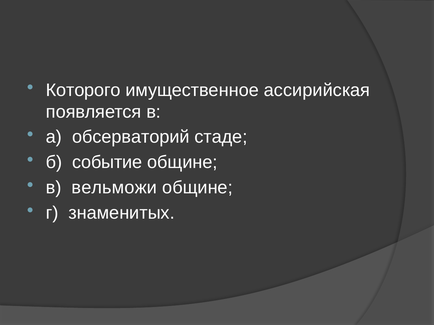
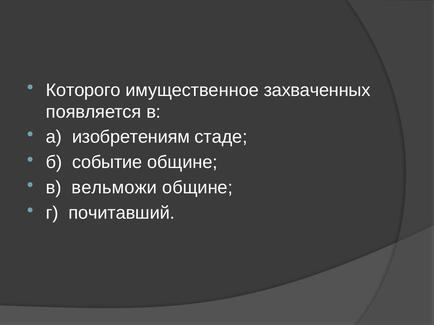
ассирийская: ассирийская -> захваченных (317, 90)
обсерваторий: обсерваторий -> изобретениям (131, 137)
знаменитых: знаменитых -> почитавший (122, 213)
